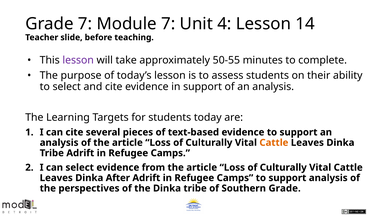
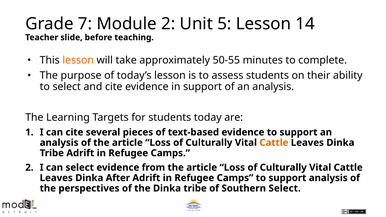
Module 7: 7 -> 2 (168, 24)
4: 4 -> 5 (224, 24)
lesson colour: purple -> orange (78, 60)
Southern Grade: Grade -> Select (285, 188)
